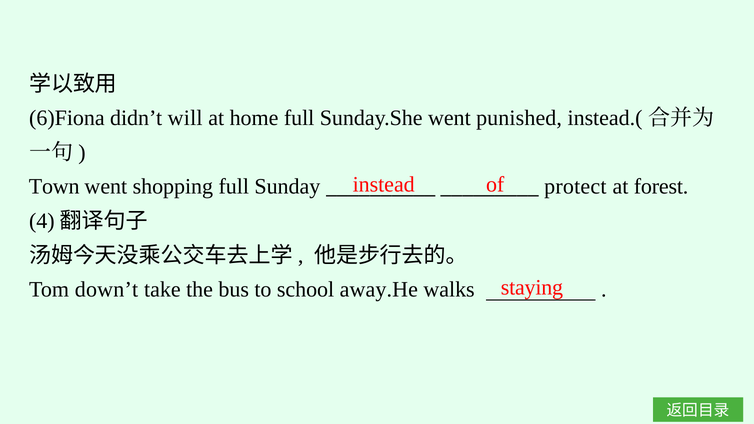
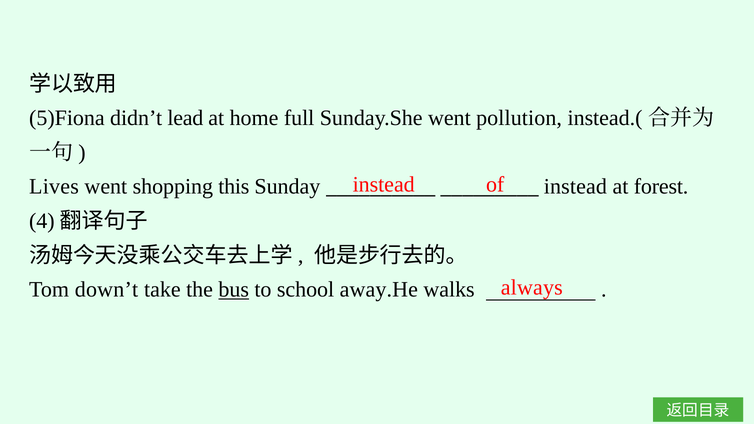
6)Fiona: 6)Fiona -> 5)Fiona (67, 118)
will: will -> lead (185, 118)
punished: punished -> pollution (519, 118)
Town: Town -> Lives (54, 187)
shopping full: full -> this (234, 187)
protect: protect -> instead (575, 187)
staying: staying -> always (532, 287)
bus underline: none -> present (234, 290)
